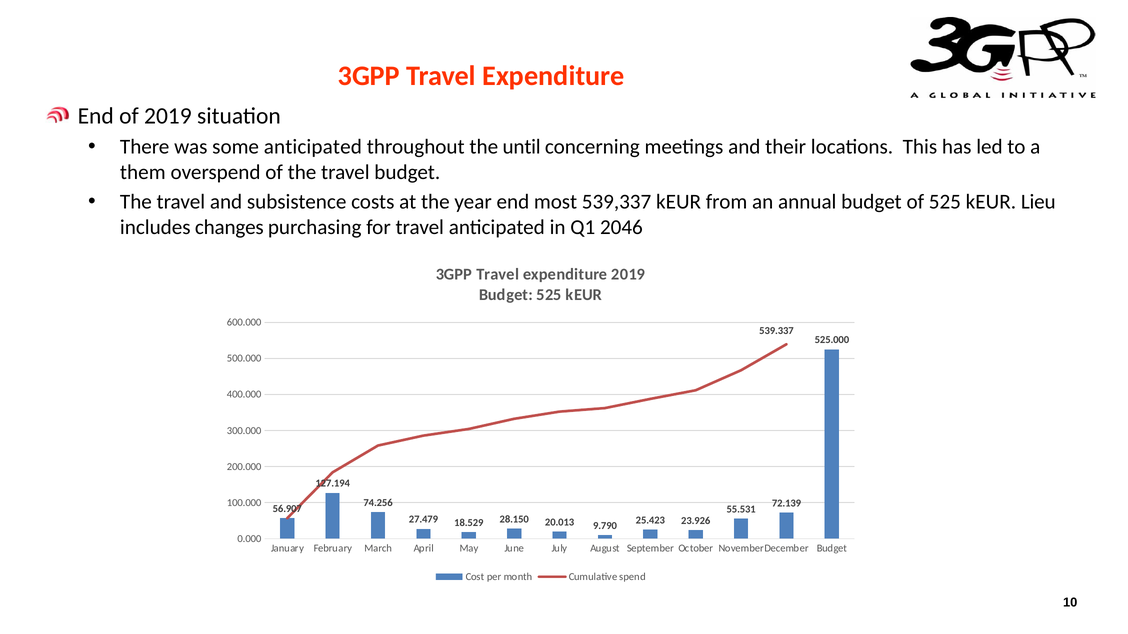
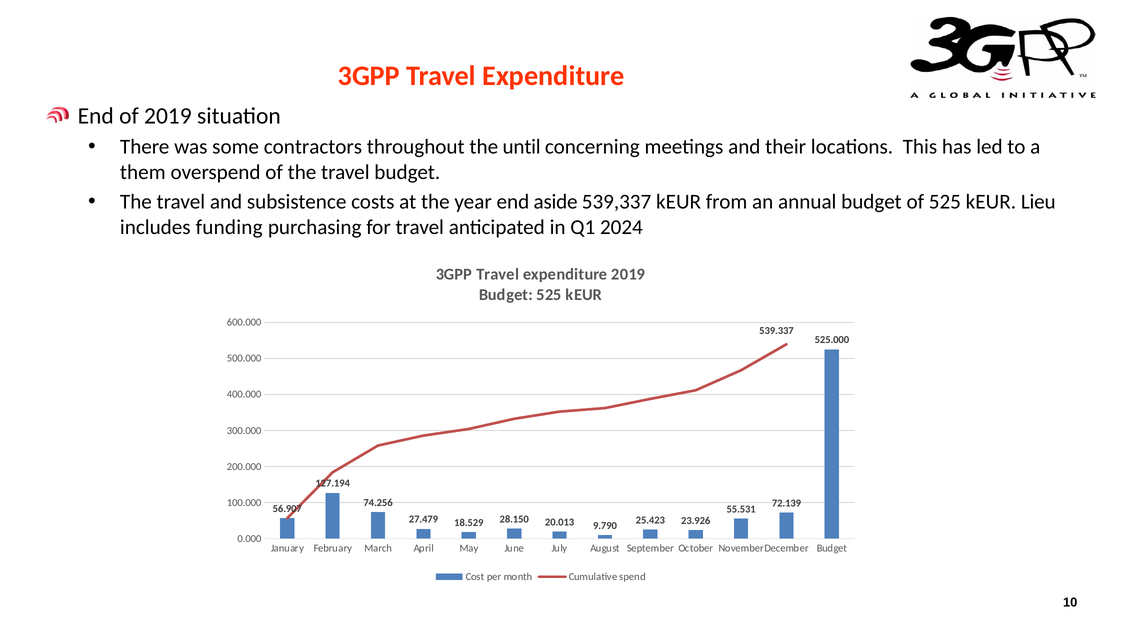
some anticipated: anticipated -> contractors (313, 147)
most: most -> aside (556, 202)
changes: changes -> funding (229, 227)
2046: 2046 -> 2024 (621, 227)
